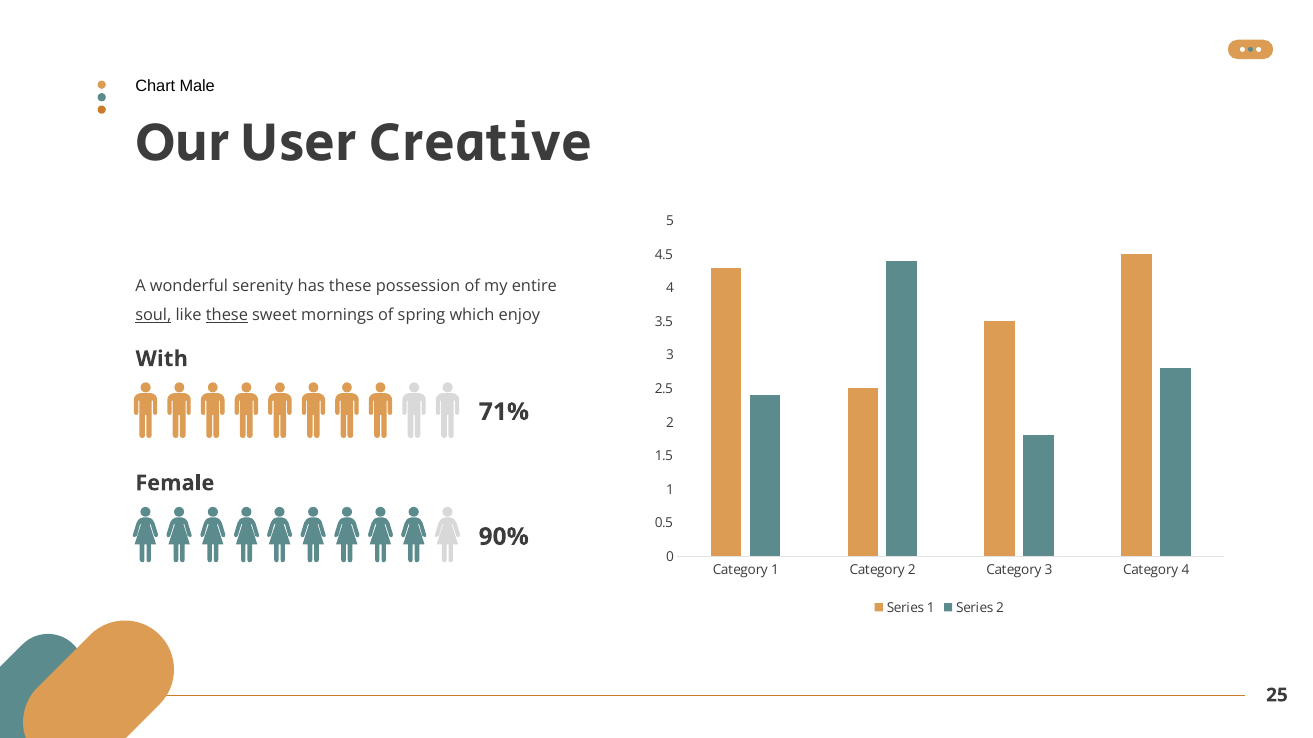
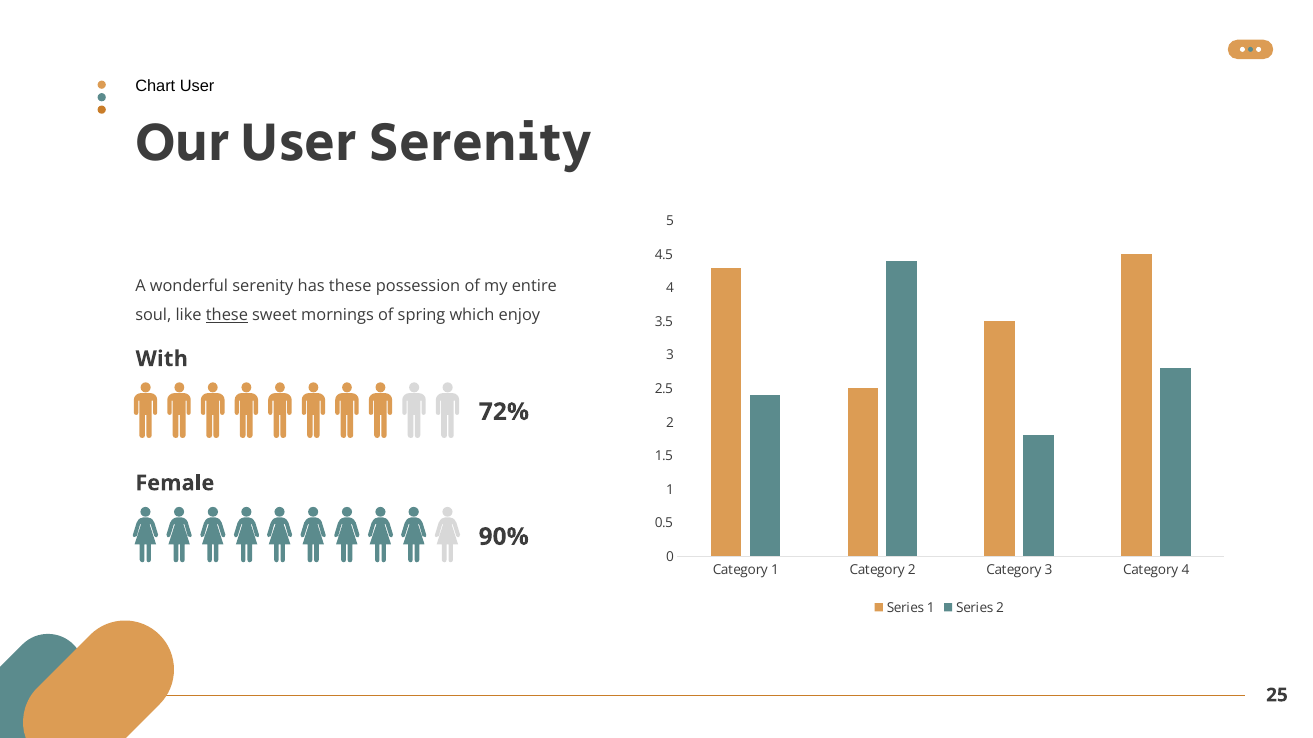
Chart Male: Male -> User (197, 86)
User Creative: Creative -> Serenity (481, 143)
soul underline: present -> none (153, 315)
71%: 71% -> 72% (504, 412)
